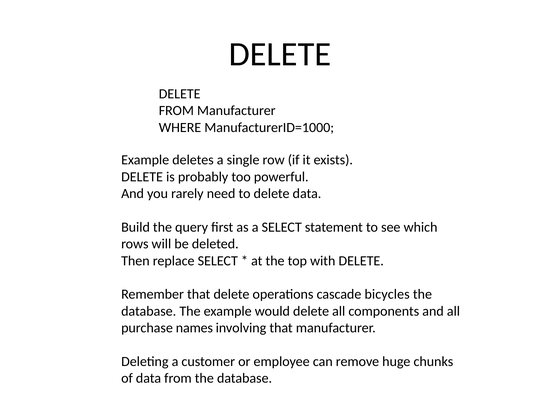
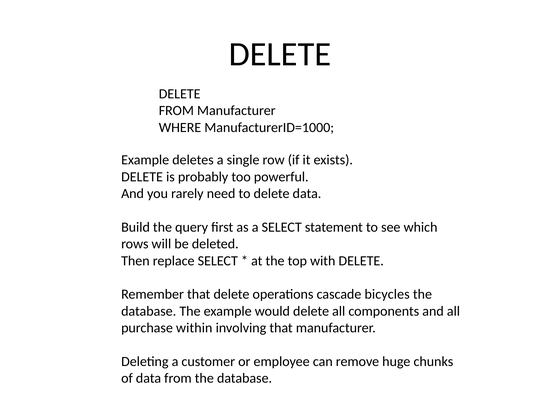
names: names -> within (194, 328)
